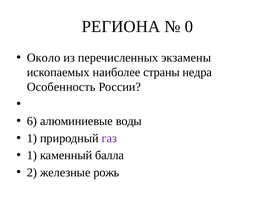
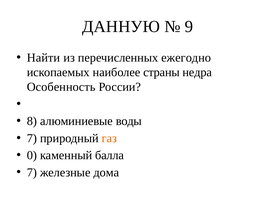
РЕГИОНА: РЕГИОНА -> ДАННУЮ (121, 27)
0: 0 -> 9 (189, 27)
Около: Около -> Найти (44, 58)
экзамены: экзамены -> ежегодно (186, 58)
6: 6 -> 8 (32, 121)
1: 1 -> 7 (32, 138)
газ colour: purple -> orange (109, 138)
1: 1 -> 0 (32, 155)
2: 2 -> 7 (32, 173)
рожь: рожь -> дома (106, 173)
